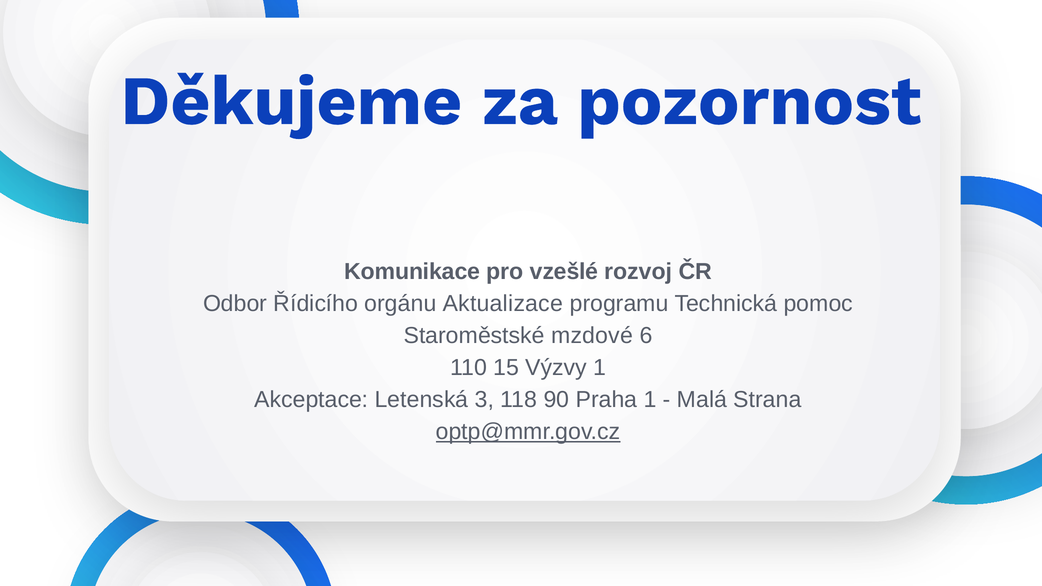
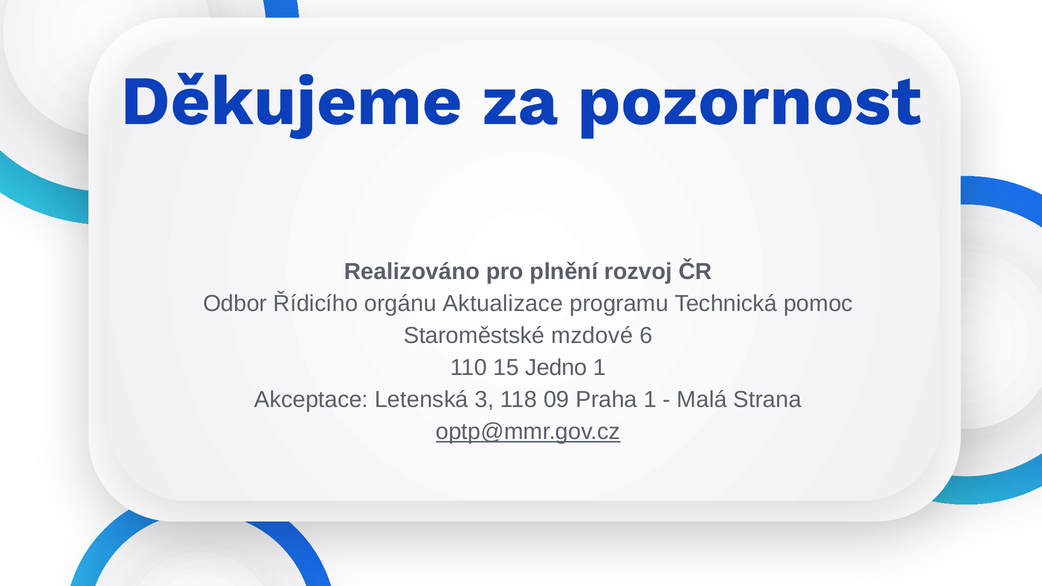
Komunikace: Komunikace -> Realizováno (412, 272)
vzešlé: vzešlé -> plnění (564, 272)
Výzvy: Výzvy -> Jedno (556, 368)
90: 90 -> 09 (556, 400)
